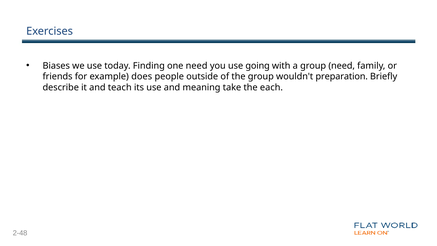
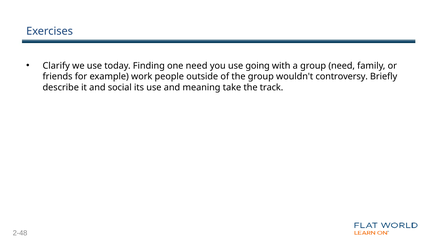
Biases: Biases -> Clarify (56, 66)
does: does -> work (142, 77)
preparation: preparation -> controversy (342, 77)
teach: teach -> social (120, 88)
each: each -> track (272, 88)
